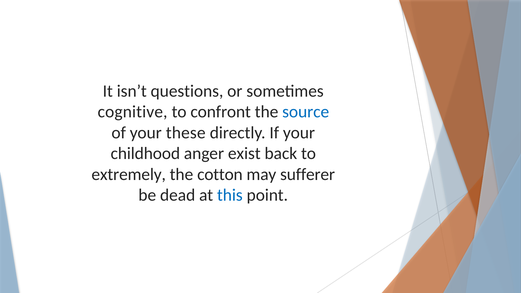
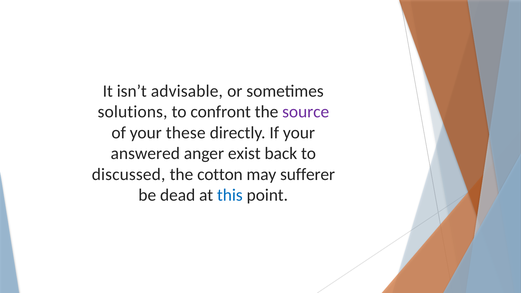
questions: questions -> advisable (187, 91)
cognitive: cognitive -> solutions (133, 112)
source colour: blue -> purple (306, 112)
childhood: childhood -> answered (145, 154)
extremely: extremely -> discussed (129, 174)
